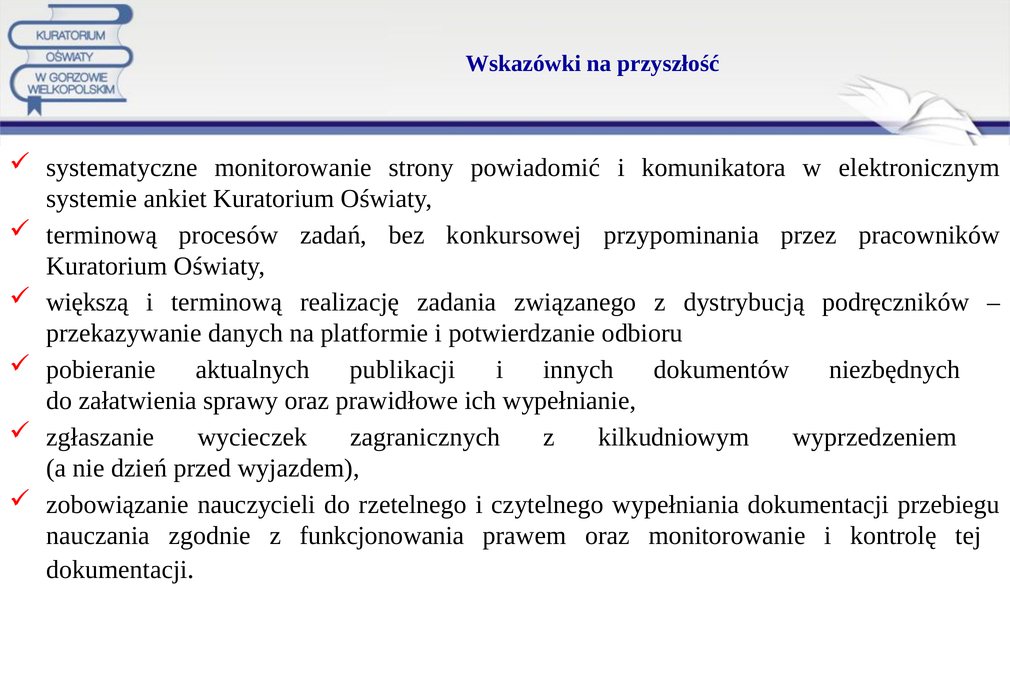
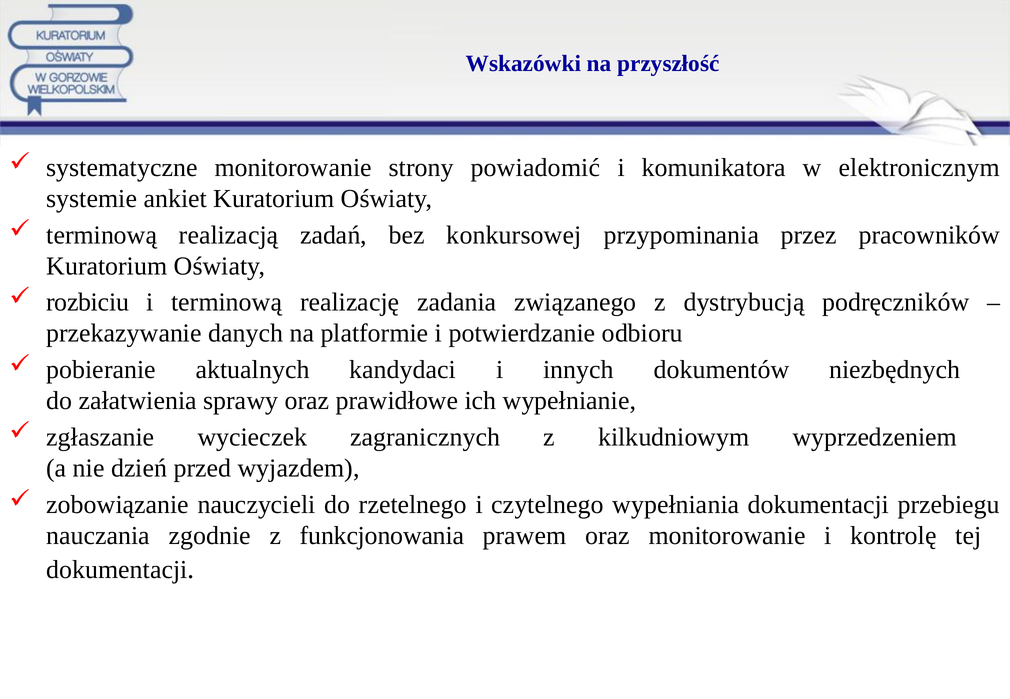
procesów: procesów -> realizacją (229, 235)
większą: większą -> rozbiciu (88, 302)
publikacji: publikacji -> kandydaci (403, 370)
